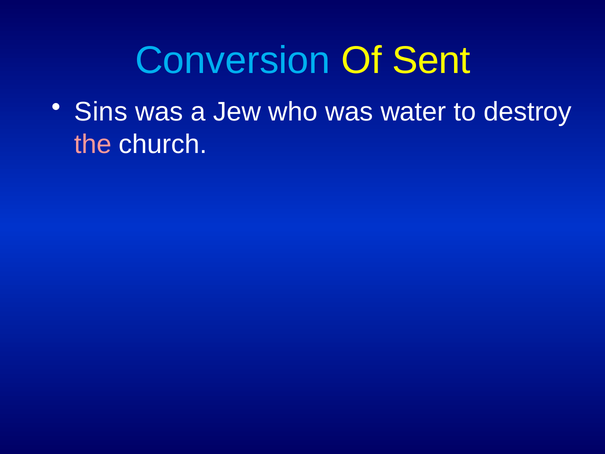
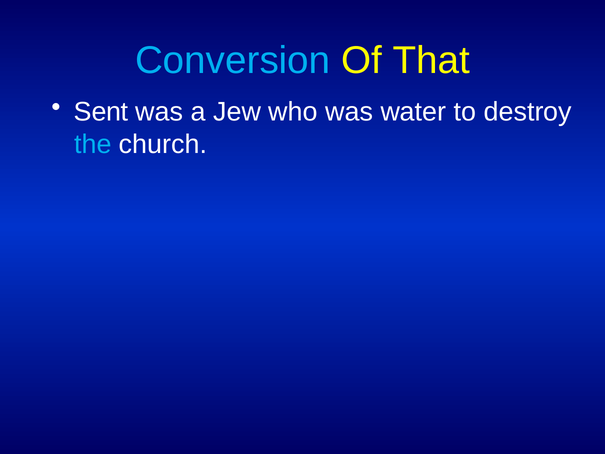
Sent: Sent -> That (431, 61)
Sins: Sins -> Sent (101, 112)
the colour: pink -> light blue (93, 144)
